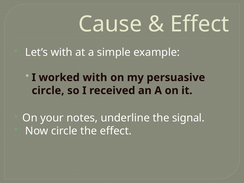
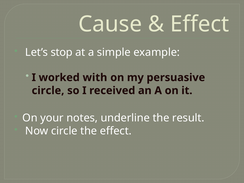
Let’s with: with -> stop (62, 52)
signal: signal -> result (188, 118)
